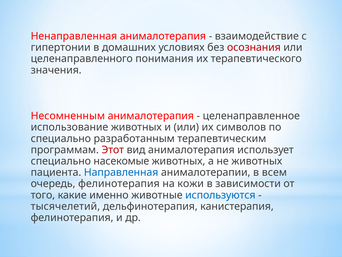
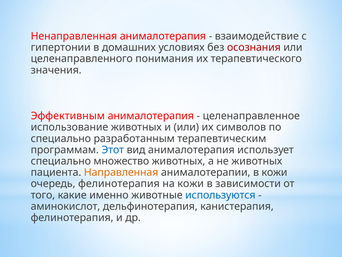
Несомненным: Несомненным -> Эффективным (68, 116)
Этот colour: red -> blue (113, 150)
насекомые: насекомые -> множество (121, 161)
Направленная colour: blue -> orange (121, 172)
в всем: всем -> кожи (274, 172)
тысячелетий: тысячелетий -> аминокислот (65, 206)
